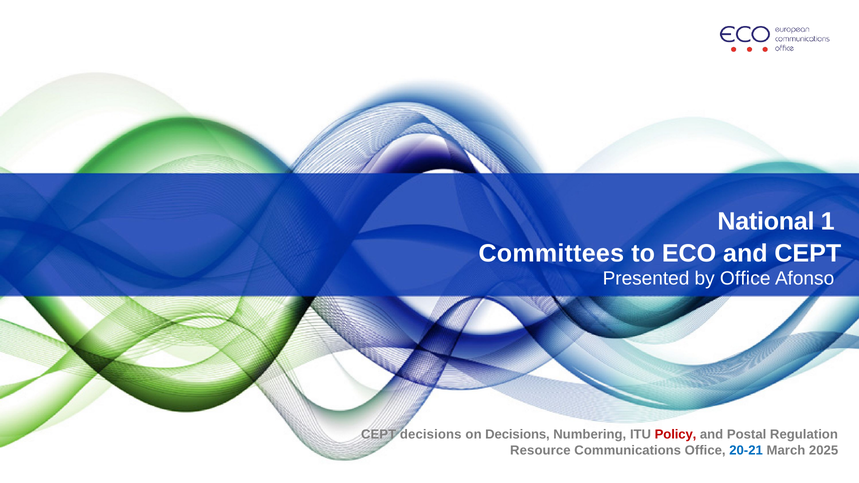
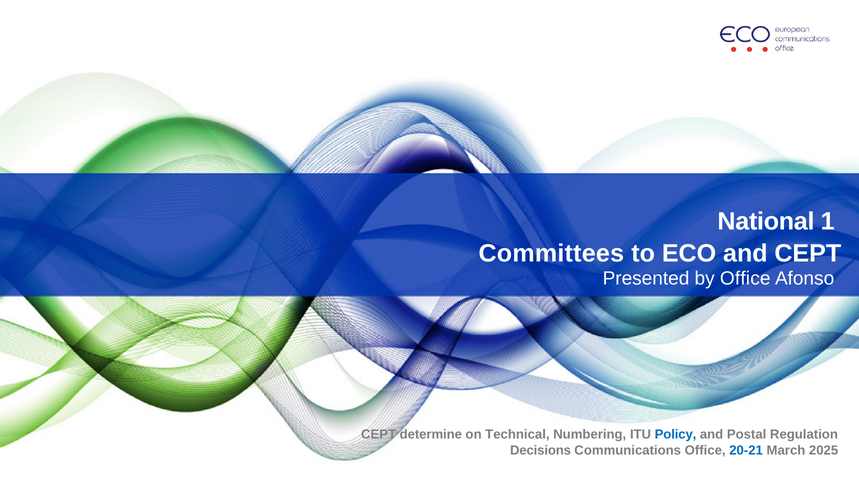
CEPT decisions: decisions -> determine (431, 435)
on Decisions: Decisions -> Technical (517, 435)
Policy colour: red -> blue (676, 435)
Resource: Resource -> Decisions (540, 450)
